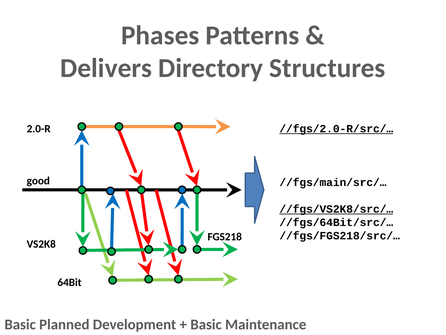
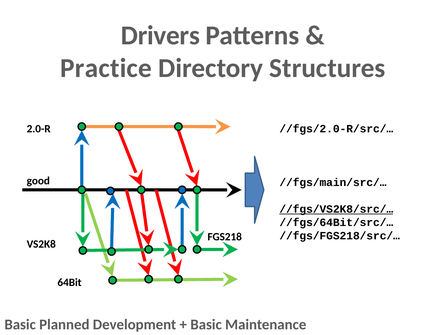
Phases: Phases -> Drivers (160, 35)
Delivers: Delivers -> Practice (106, 68)
//fgs/2.0-R/src/… underline: present -> none (336, 129)
